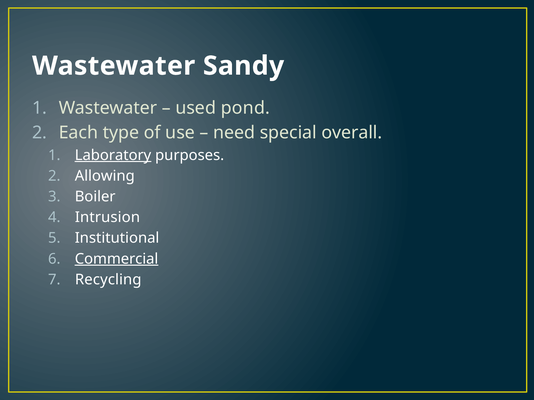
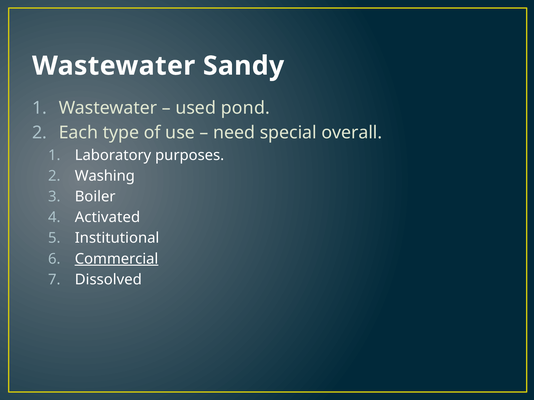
Laboratory underline: present -> none (113, 155)
Allowing: Allowing -> Washing (105, 176)
Intrusion: Intrusion -> Activated (107, 218)
Recycling: Recycling -> Dissolved (108, 280)
